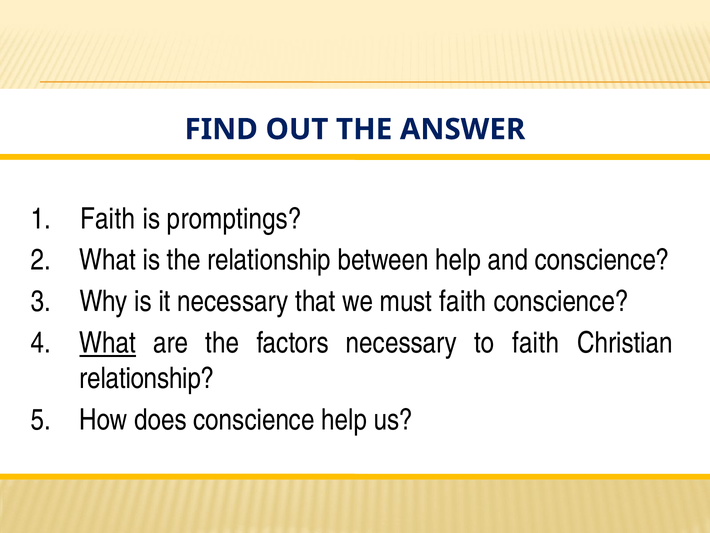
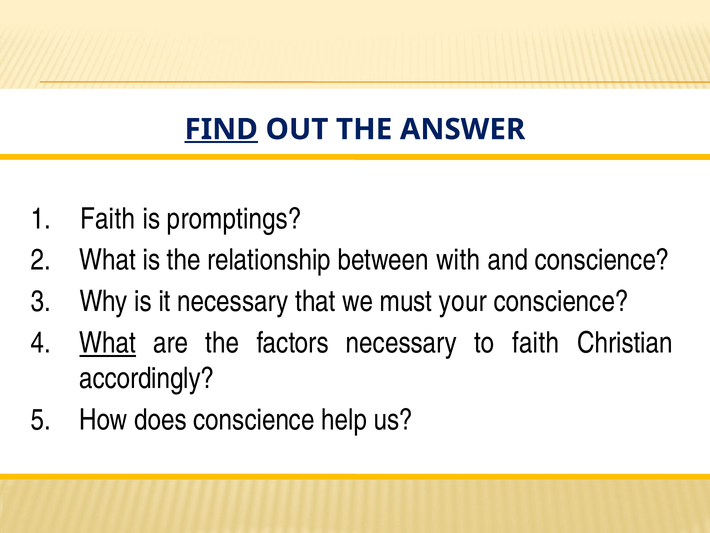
FIND underline: none -> present (221, 129)
between help: help -> with (458, 260)
must faith: faith -> your (463, 301)
relationship: relationship -> accordingly (147, 378)
